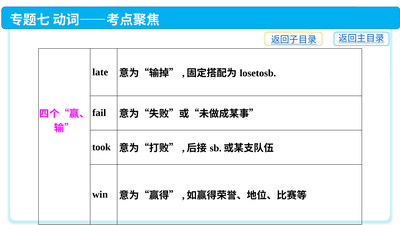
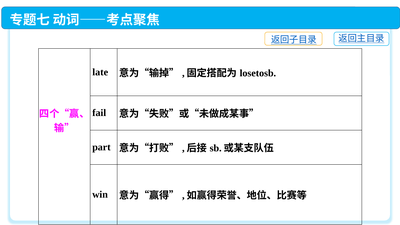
took: took -> part (101, 147)
